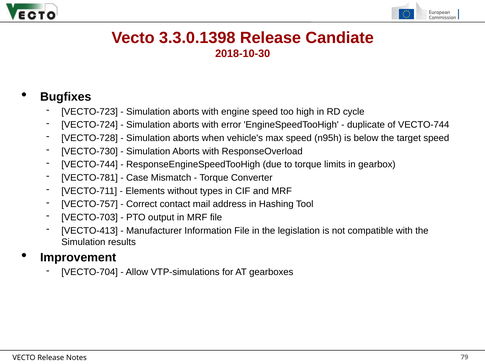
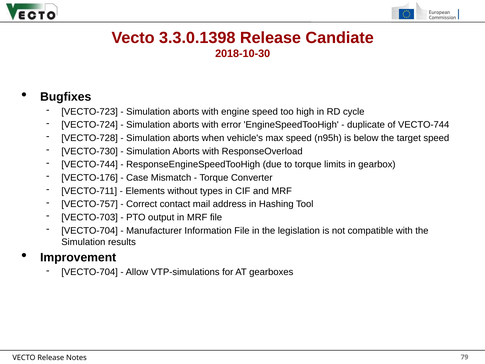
VECTO-781: VECTO-781 -> VECTO-176 (90, 178)
VECTO-413: VECTO-413 -> VECTO-704 (90, 230)
